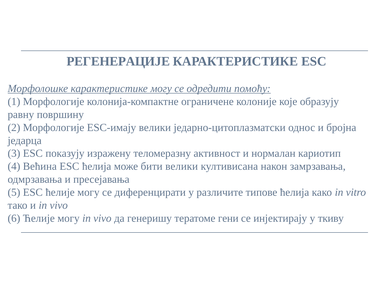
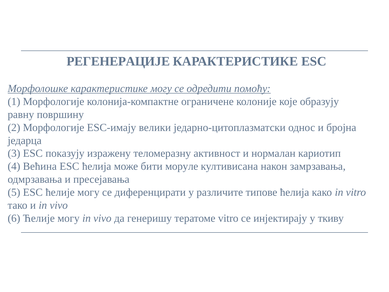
бити велики: велики -> моруле (182, 166)
тератоме гени: гени -> vitro (228, 218)
